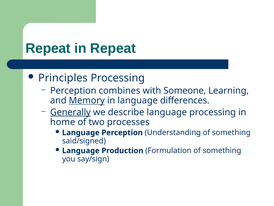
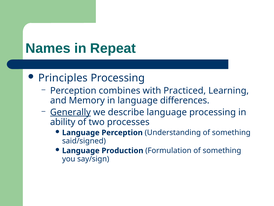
Repeat: Repeat -> Names (48, 48)
Someone: Someone -> Practiced (185, 90)
Memory underline: present -> none (87, 100)
home: home -> ability (63, 122)
